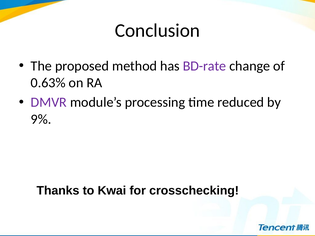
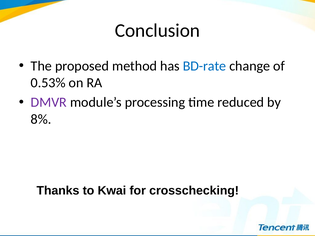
BD-rate colour: purple -> blue (205, 66)
0.63%: 0.63% -> 0.53% (48, 83)
9%: 9% -> 8% (41, 119)
